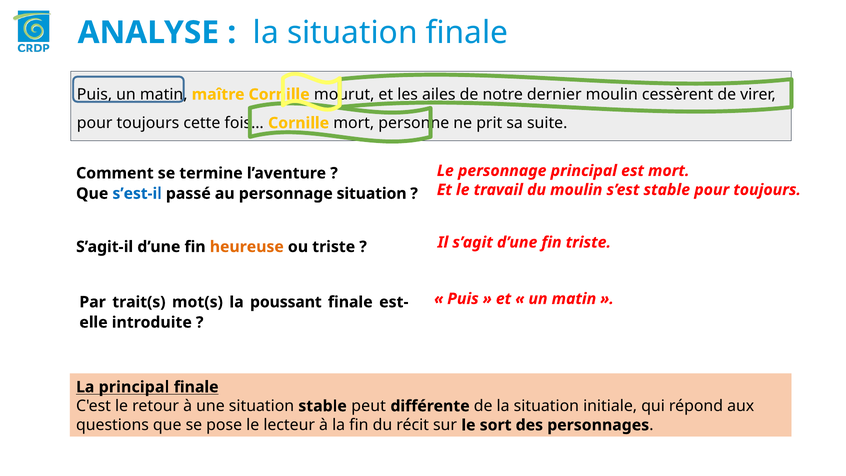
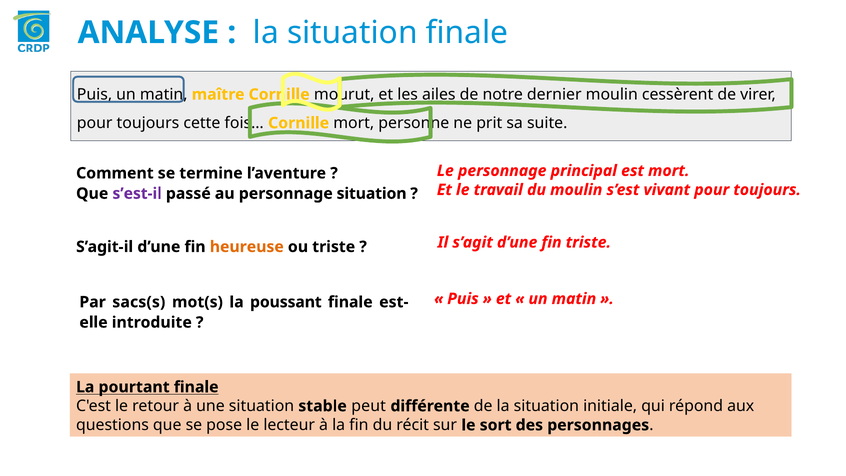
s’est stable: stable -> vivant (667, 190)
s’est-il colour: blue -> purple (137, 194)
trait(s: trait(s -> sacs(s (139, 302)
La principal: principal -> pourtant (134, 387)
